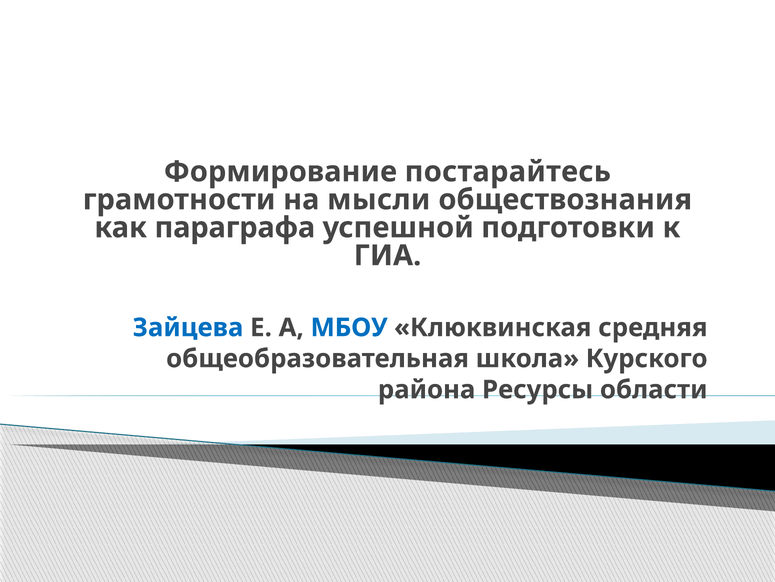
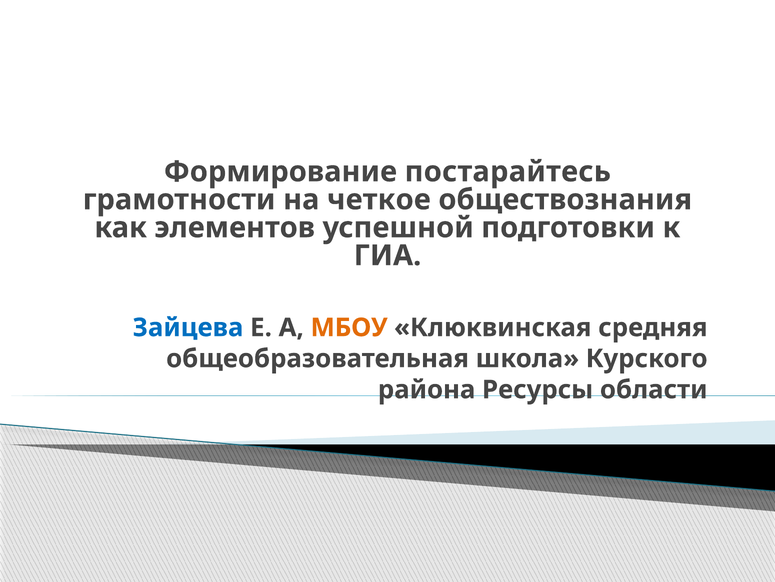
мысли: мысли -> четкое (379, 199)
параграфа: параграфа -> элементов (235, 227)
МБОУ colour: blue -> orange (349, 327)
